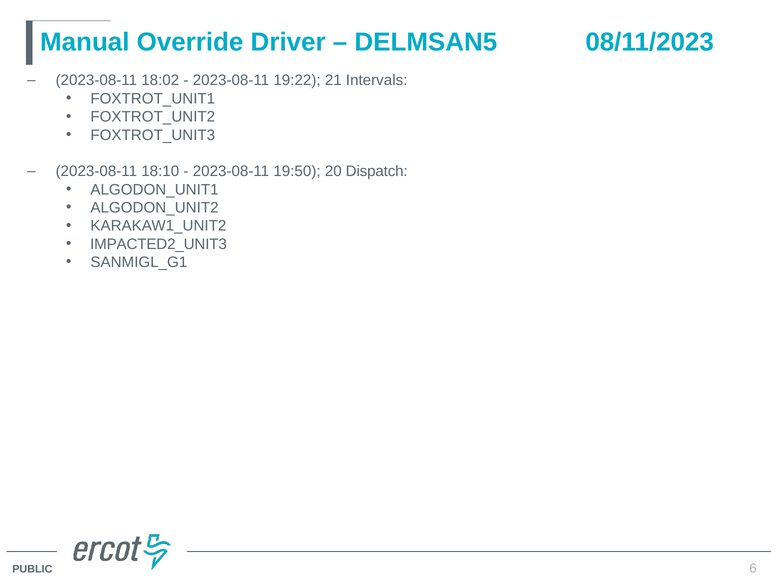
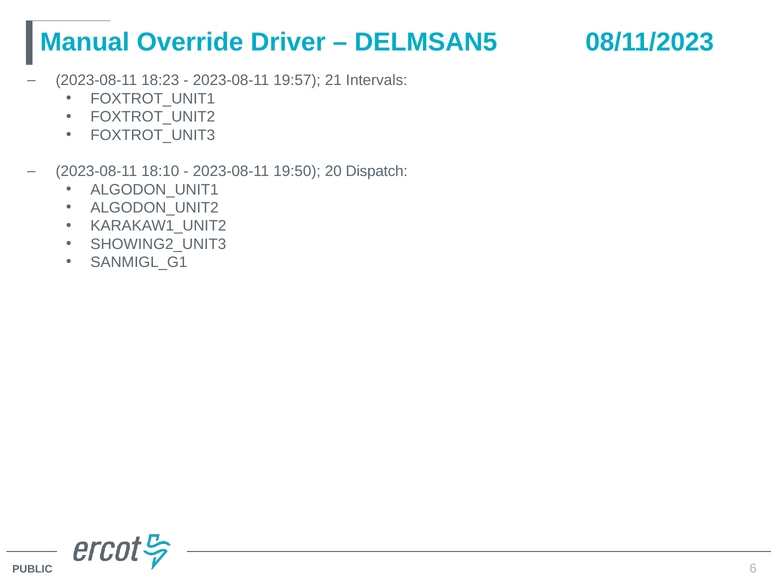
18:02: 18:02 -> 18:23 (160, 81)
19:22: 19:22 -> 19:57 (297, 81)
IMPACTED2_UNIT3: IMPACTED2_UNIT3 -> SHOWING2_UNIT3 (158, 244)
